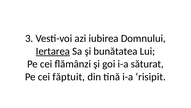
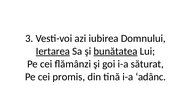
bunătatea underline: none -> present (116, 51)
făptuit: făptuit -> promis (69, 76)
risipit: risipit -> adânc (151, 76)
